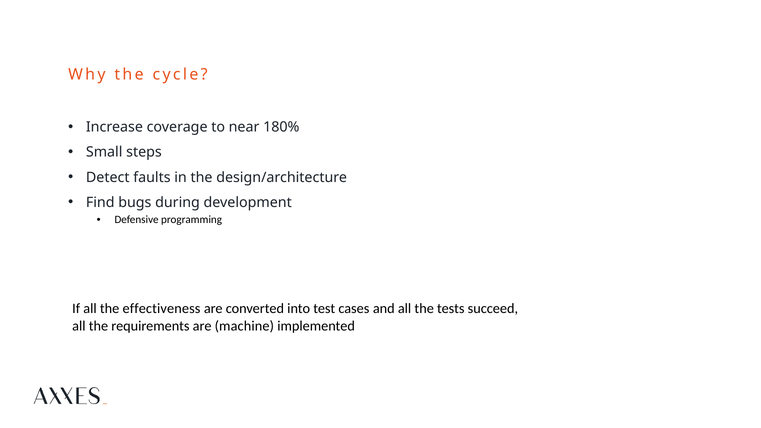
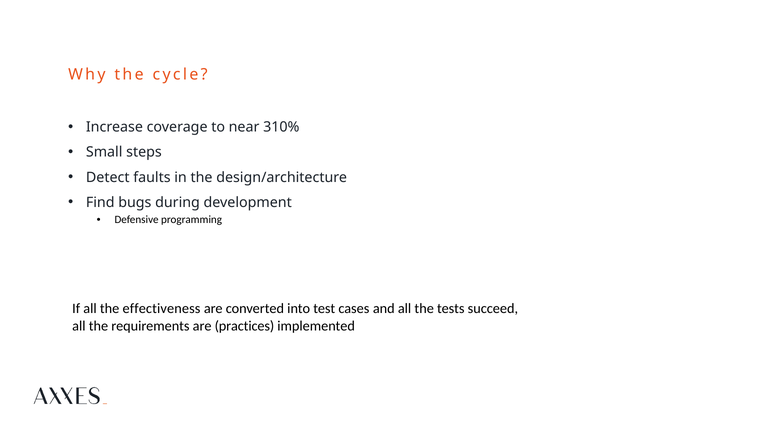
180%: 180% -> 310% (281, 127)
machine: machine -> practices (244, 326)
